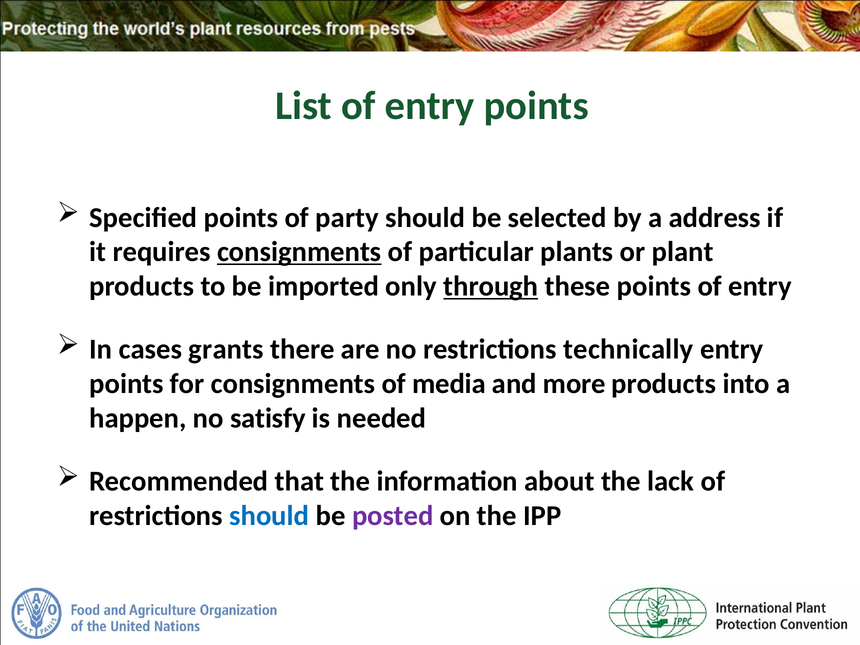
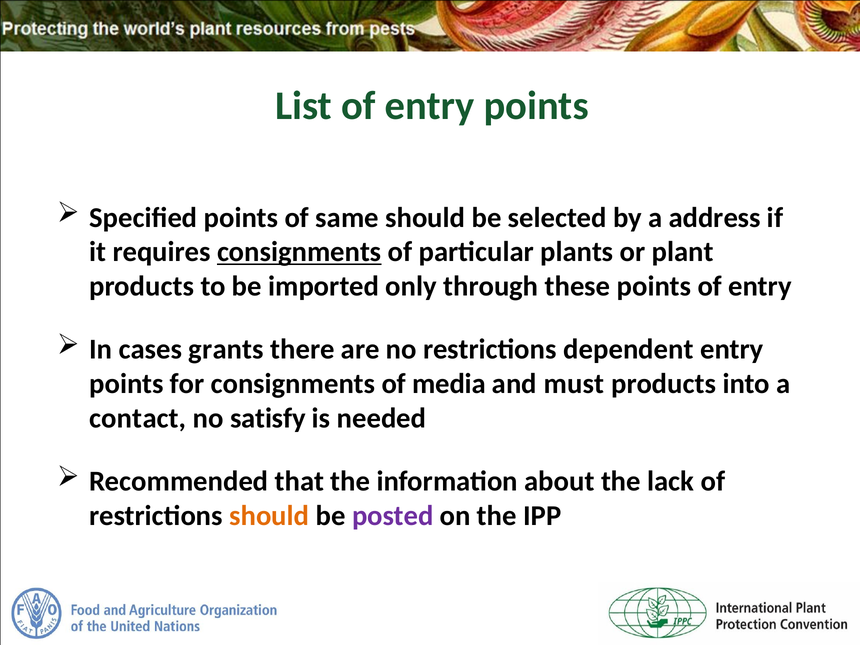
party: party -> same (347, 218)
through underline: present -> none (491, 286)
technically: technically -> dependent (628, 349)
more: more -> must (574, 384)
happen: happen -> contact (138, 418)
should colour: blue -> orange (269, 516)
